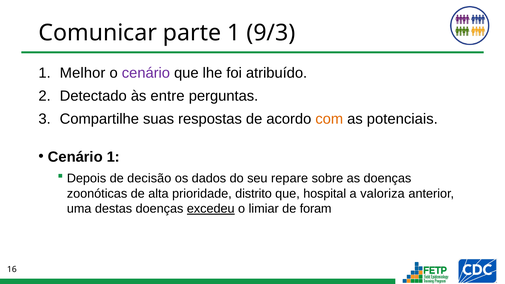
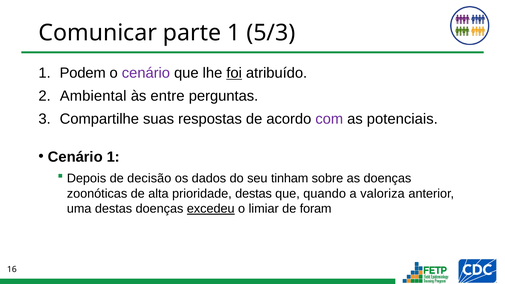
9/3: 9/3 -> 5/3 (271, 33)
Melhor: Melhor -> Podem (83, 73)
foi underline: none -> present (234, 73)
Detectado: Detectado -> Ambiental (93, 96)
com colour: orange -> purple (329, 119)
repare: repare -> tinham (290, 178)
prioridade distrito: distrito -> destas (254, 194)
hospital: hospital -> quando (325, 194)
